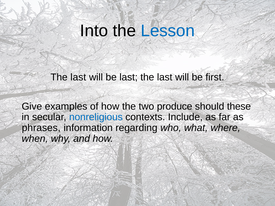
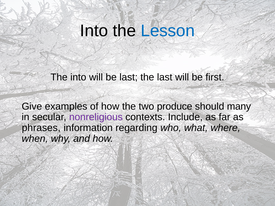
last: last -> into (78, 77)
these: these -> many (239, 106)
nonreligious colour: blue -> purple (96, 117)
